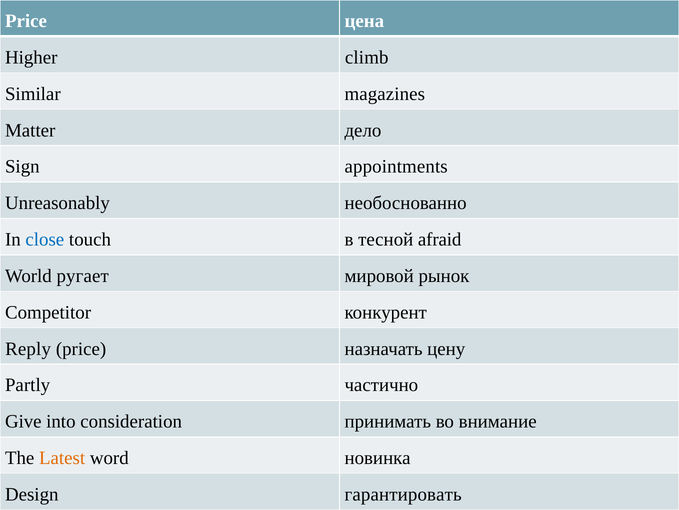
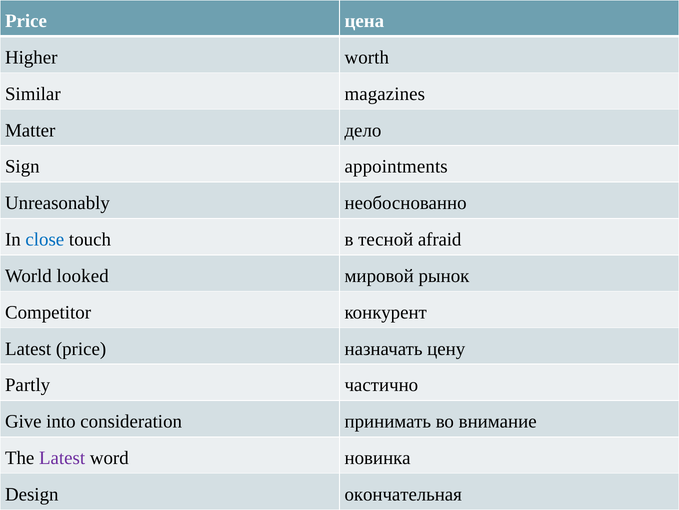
climb: climb -> worth (367, 57)
ругает: ругает -> looked (83, 276)
Reply: Reply -> Latest (28, 348)
Latest colour: orange -> purple (62, 457)
гарантировать: гарантировать -> окончательная (403, 494)
